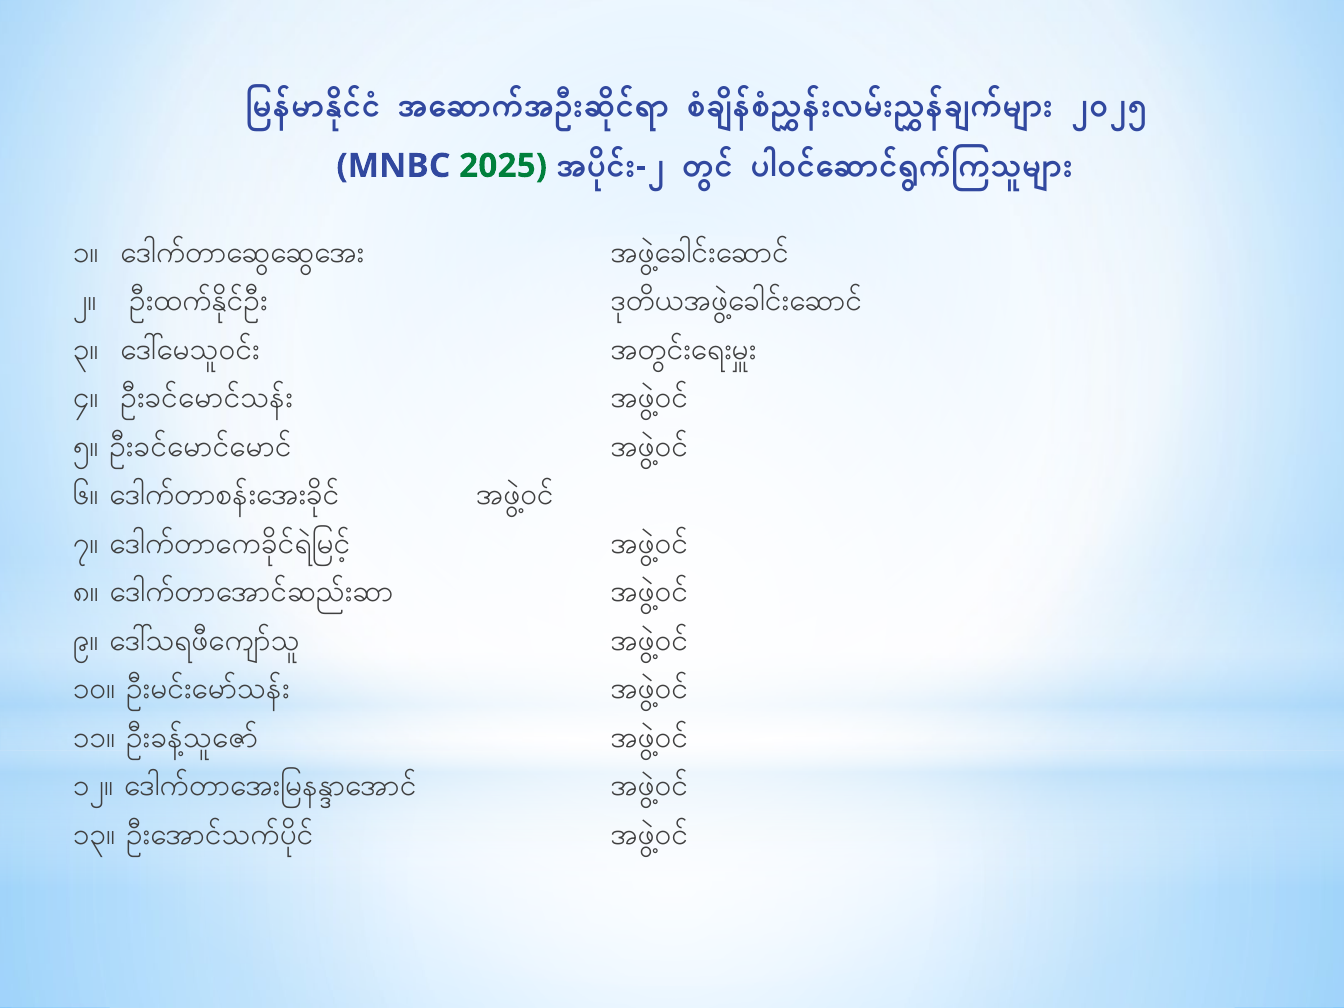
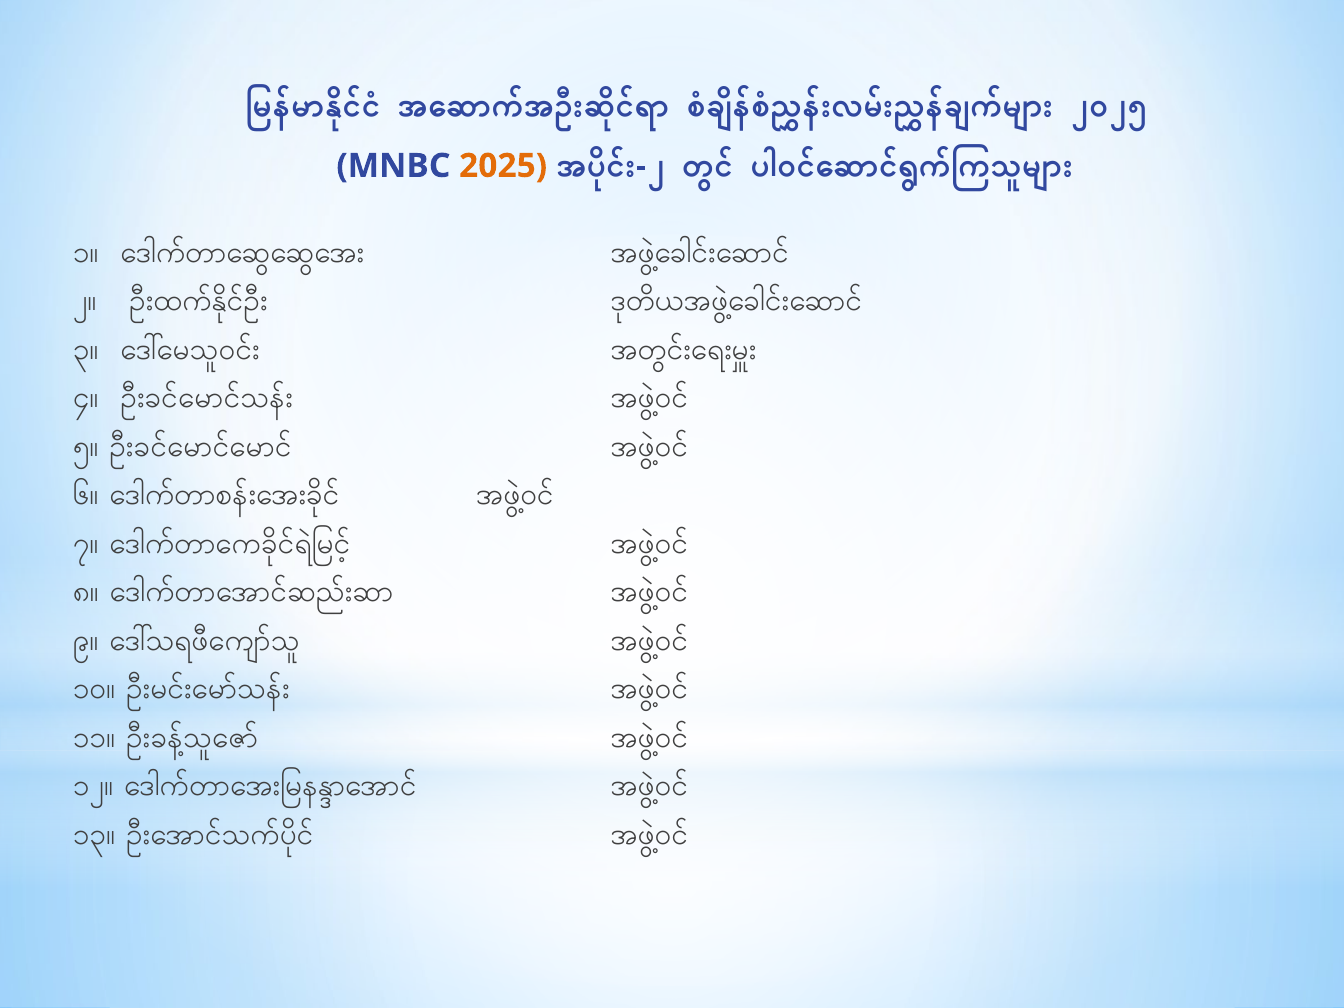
2025 colour: green -> orange (503, 166)
